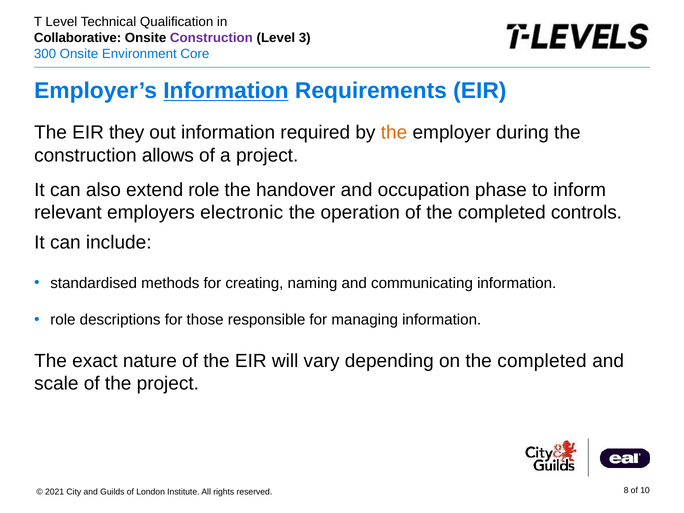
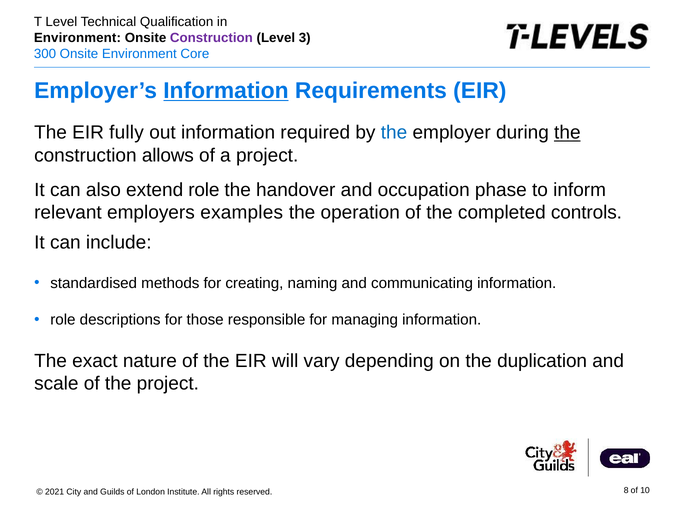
Collaborative: Collaborative -> Environment (77, 38)
they: they -> fully (127, 133)
the colour: orange -> blue (394, 133)
the underline: none -> present (567, 133)
electronic: electronic -> examples (242, 213)
on the completed: completed -> duplication (542, 361)
